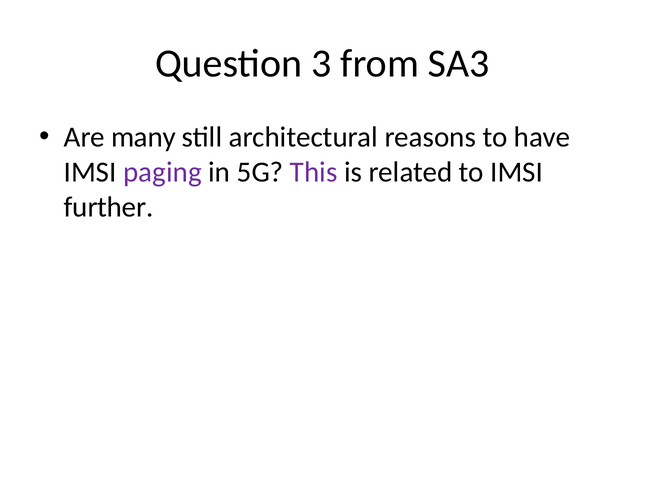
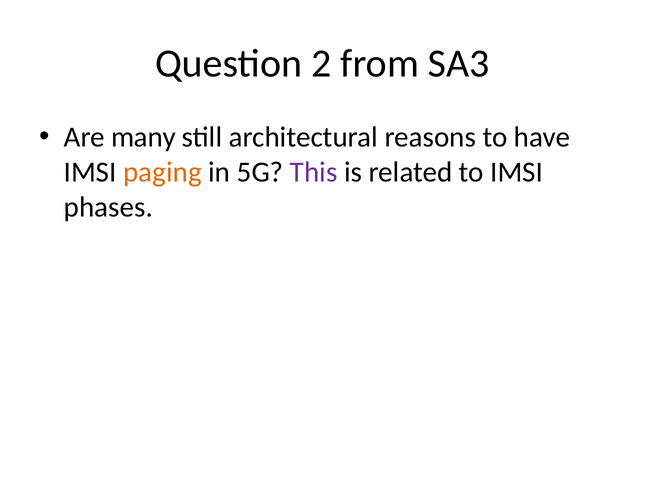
3: 3 -> 2 (321, 63)
paging colour: purple -> orange (162, 172)
further: further -> phases (108, 207)
